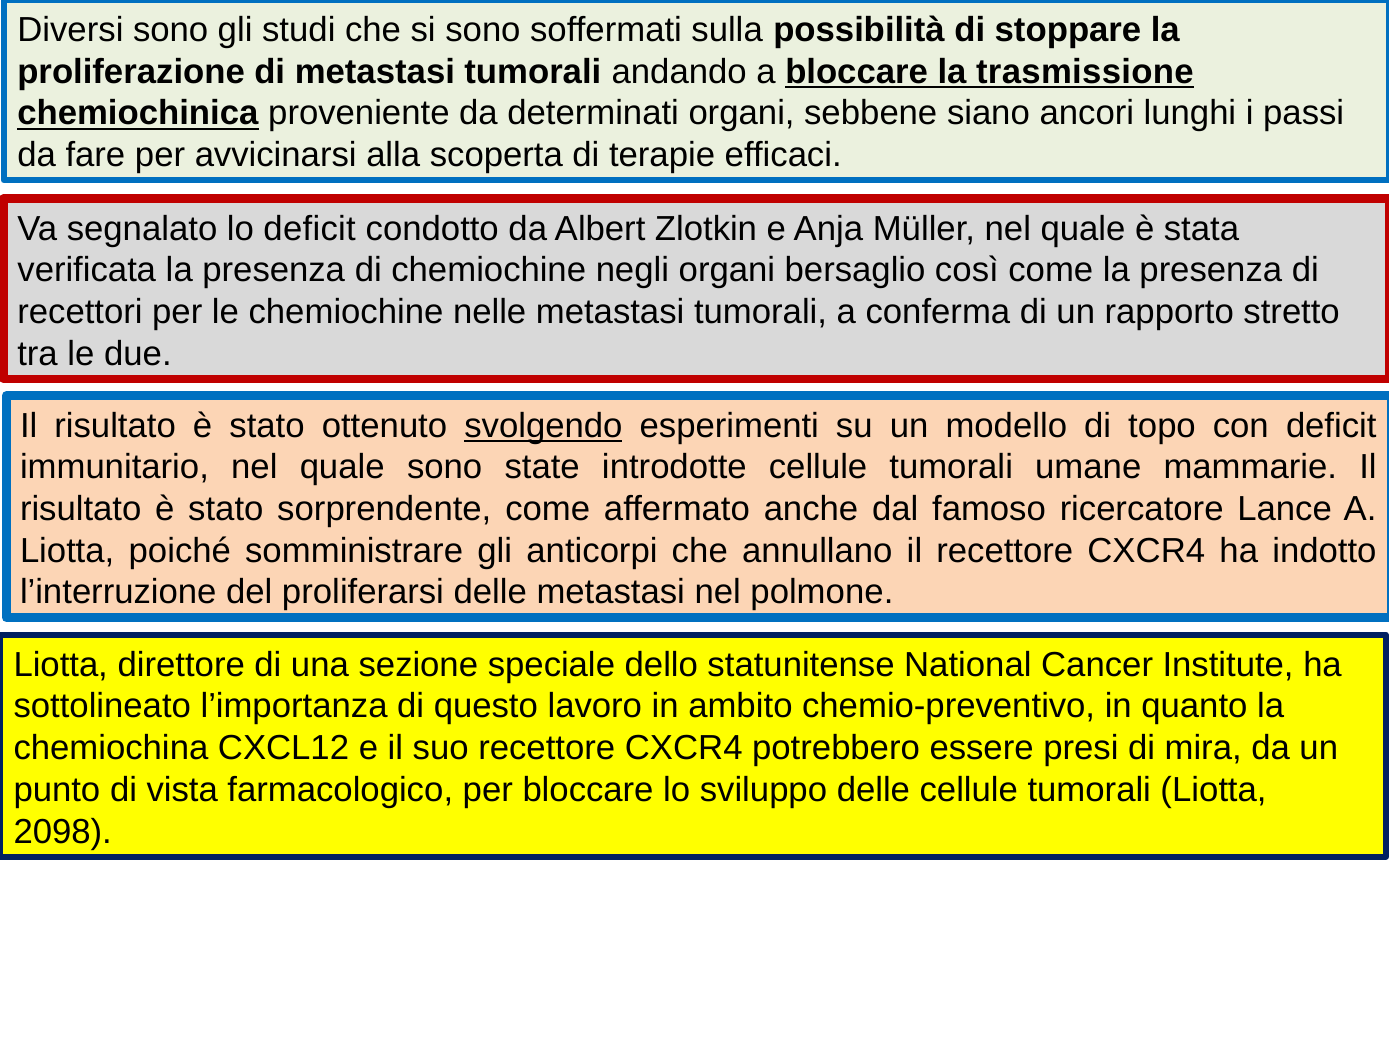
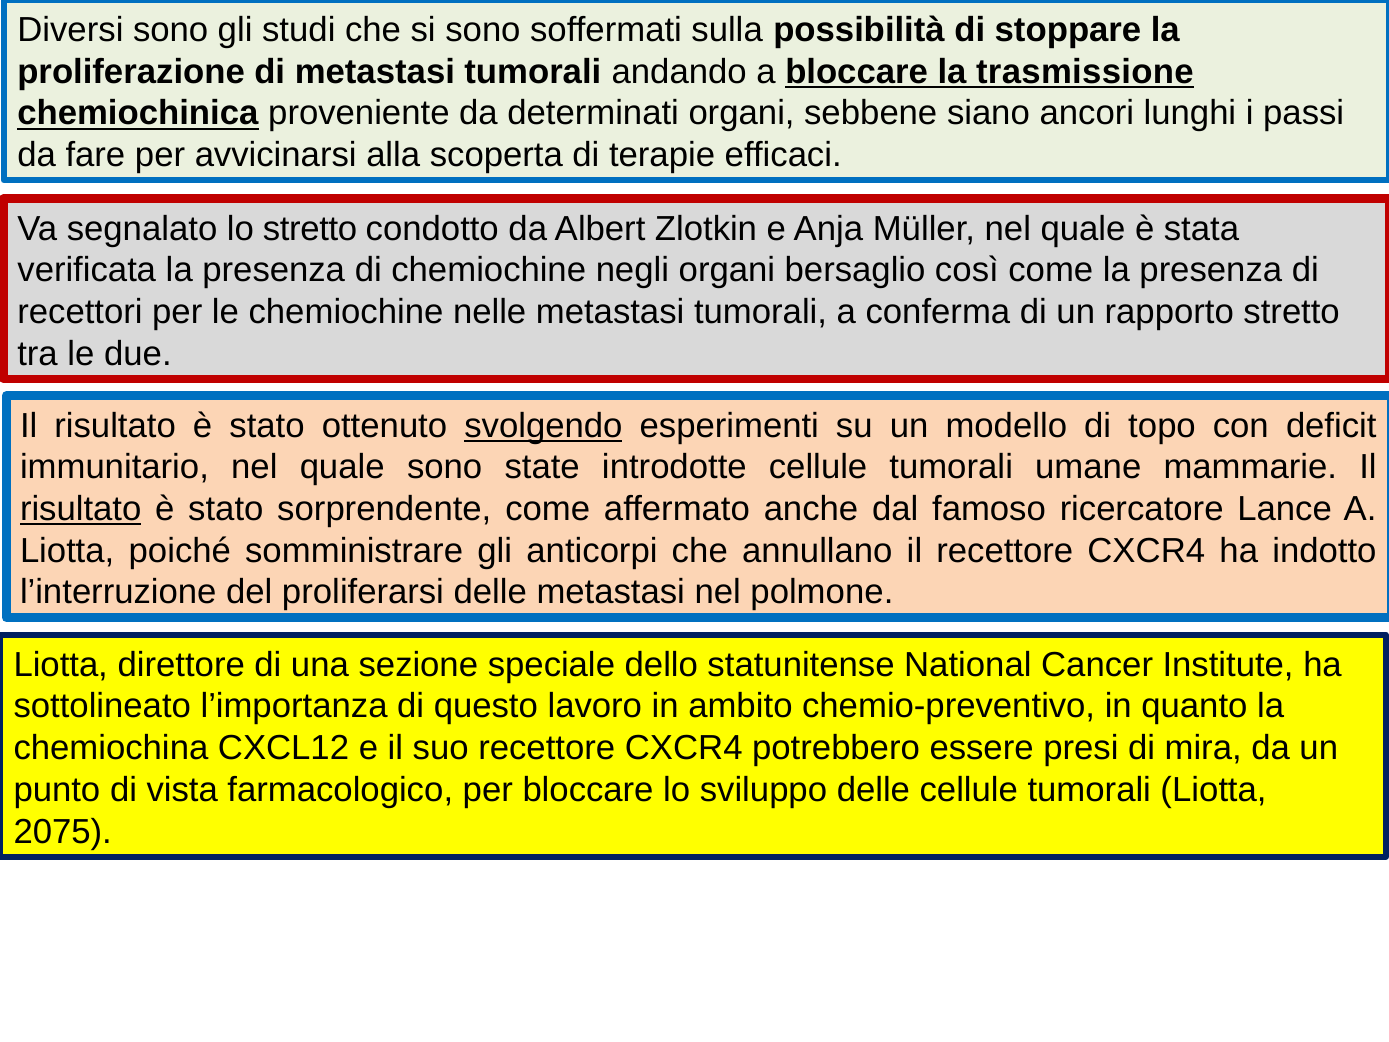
lo deficit: deficit -> stretto (310, 229)
risultato underline: none -> present (81, 509)
2098: 2098 -> 2075 (63, 831)
